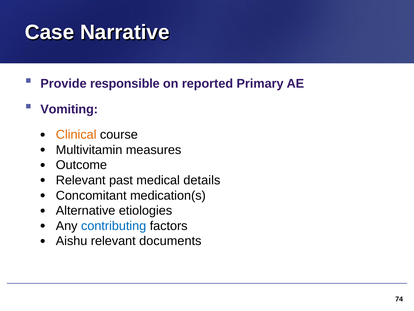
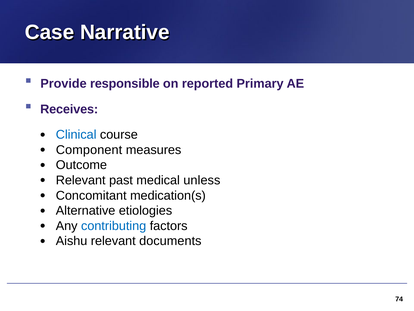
Vomiting: Vomiting -> Receives (69, 109)
Clinical colour: orange -> blue (76, 135)
Multivitamin: Multivitamin -> Component (89, 150)
details: details -> unless (202, 180)
